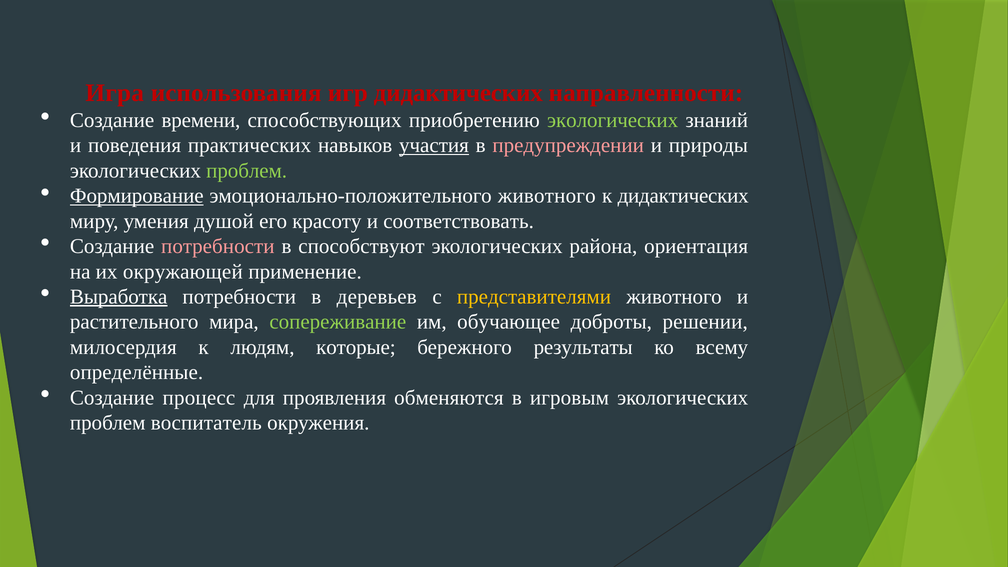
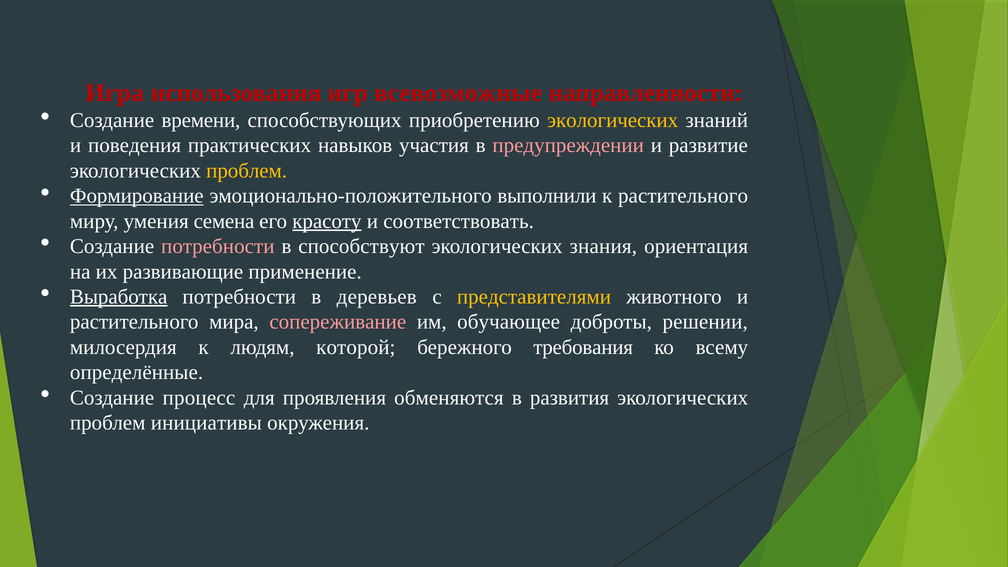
игр дидактических: дидактических -> всевозможные (458, 93)
экологических colour: light green -> yellow (613, 120)
участия underline: present -> none (434, 146)
природы: природы -> развитие (708, 146)
проблем colour: light green -> yellow (247, 171)
эмоционально-положительного животного: животного -> выполнили (547, 196)
к дидактических: дидактических -> растительного (683, 196)
душой: душой -> семена (224, 221)
красоту underline: none -> present (327, 221)
района: района -> знания (603, 246)
окружающей: окружающей -> развивающие (183, 272)
сопереживание colour: light green -> pink (338, 322)
которые: которые -> которой (356, 347)
результаты: результаты -> требования (583, 347)
игровым: игровым -> развития (570, 398)
воспитатель: воспитатель -> инициативы (206, 423)
